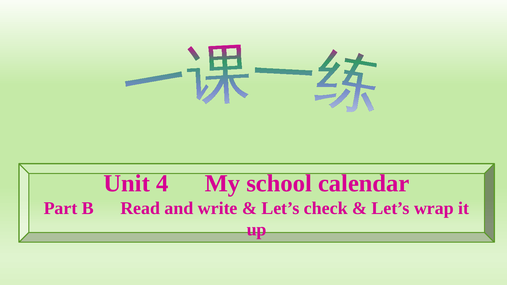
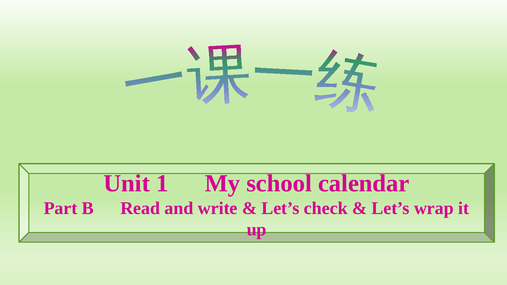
4: 4 -> 1 (162, 183)
